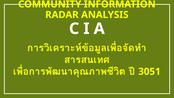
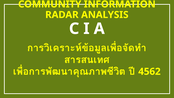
3051: 3051 -> 4562 (149, 71)
